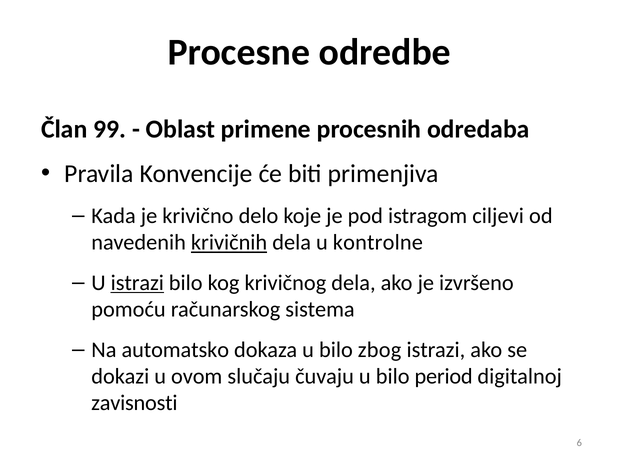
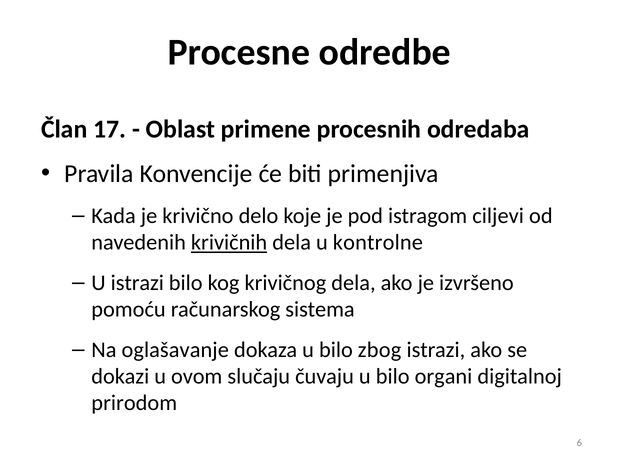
99: 99 -> 17 (110, 129)
istrazi underline: present -> none (137, 283)
automatsko: automatsko -> oglašavanje (175, 350)
period: period -> organi (443, 377)
zavisnosti: zavisnosti -> prirodom (134, 403)
